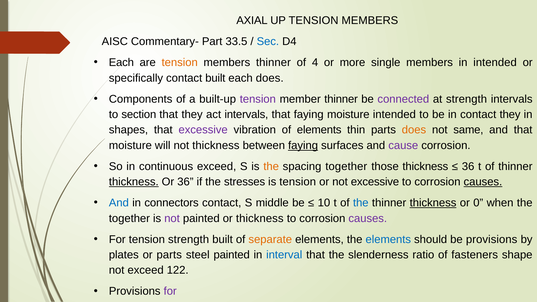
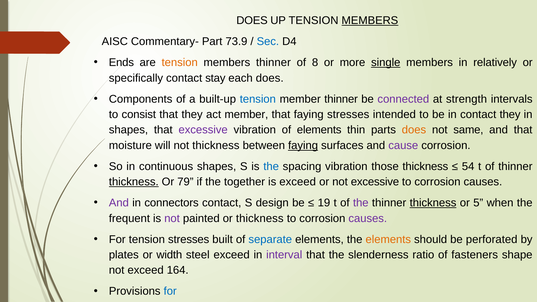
AXIAL: AXIAL -> DOES (252, 21)
MEMBERS underline: none -> present (370, 21)
33.5: 33.5 -> 73.9 (236, 42)
Each: Each -> Ends (121, 63)
4: 4 -> 8 (315, 63)
single underline: none -> present (386, 63)
in intended: intended -> relatively (495, 63)
contact built: built -> stay (215, 78)
tension colour: purple -> blue (258, 99)
section: section -> consist (139, 115)
act intervals: intervals -> member (246, 115)
faying moisture: moisture -> stresses (348, 115)
continuous exceed: exceed -> shapes (217, 166)
the colour: orange -> blue (271, 166)
spacing together: together -> vibration (346, 166)
36: 36 -> 54 (468, 166)
Or 36: 36 -> 79 (185, 182)
stresses: stresses -> together (245, 182)
is tension: tension -> exceed (298, 182)
causes underline: present -> none (483, 182)
And colour: blue -> purple (119, 203)
middle: middle -> design (272, 203)
10: 10 -> 19 (324, 203)
the colour: blue -> purple (361, 203)
0: 0 -> 5 (478, 203)
together: together -> frequent (129, 218)
tension strength: strength -> stresses (189, 239)
separate colour: orange -> blue (270, 239)
elements colour: blue -> orange (388, 239)
be provisions: provisions -> perforated (492, 239)
or parts: parts -> width (169, 255)
steel painted: painted -> exceed (232, 255)
interval colour: blue -> purple (284, 255)
122: 122 -> 164 (178, 270)
for colour: purple -> blue (170, 291)
